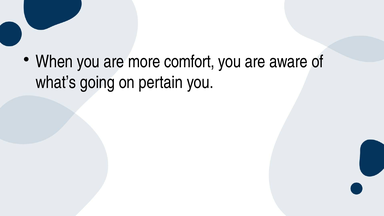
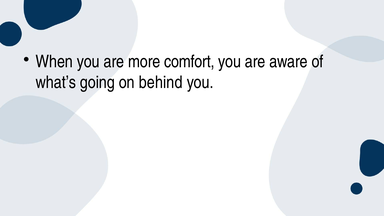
pertain: pertain -> behind (161, 82)
